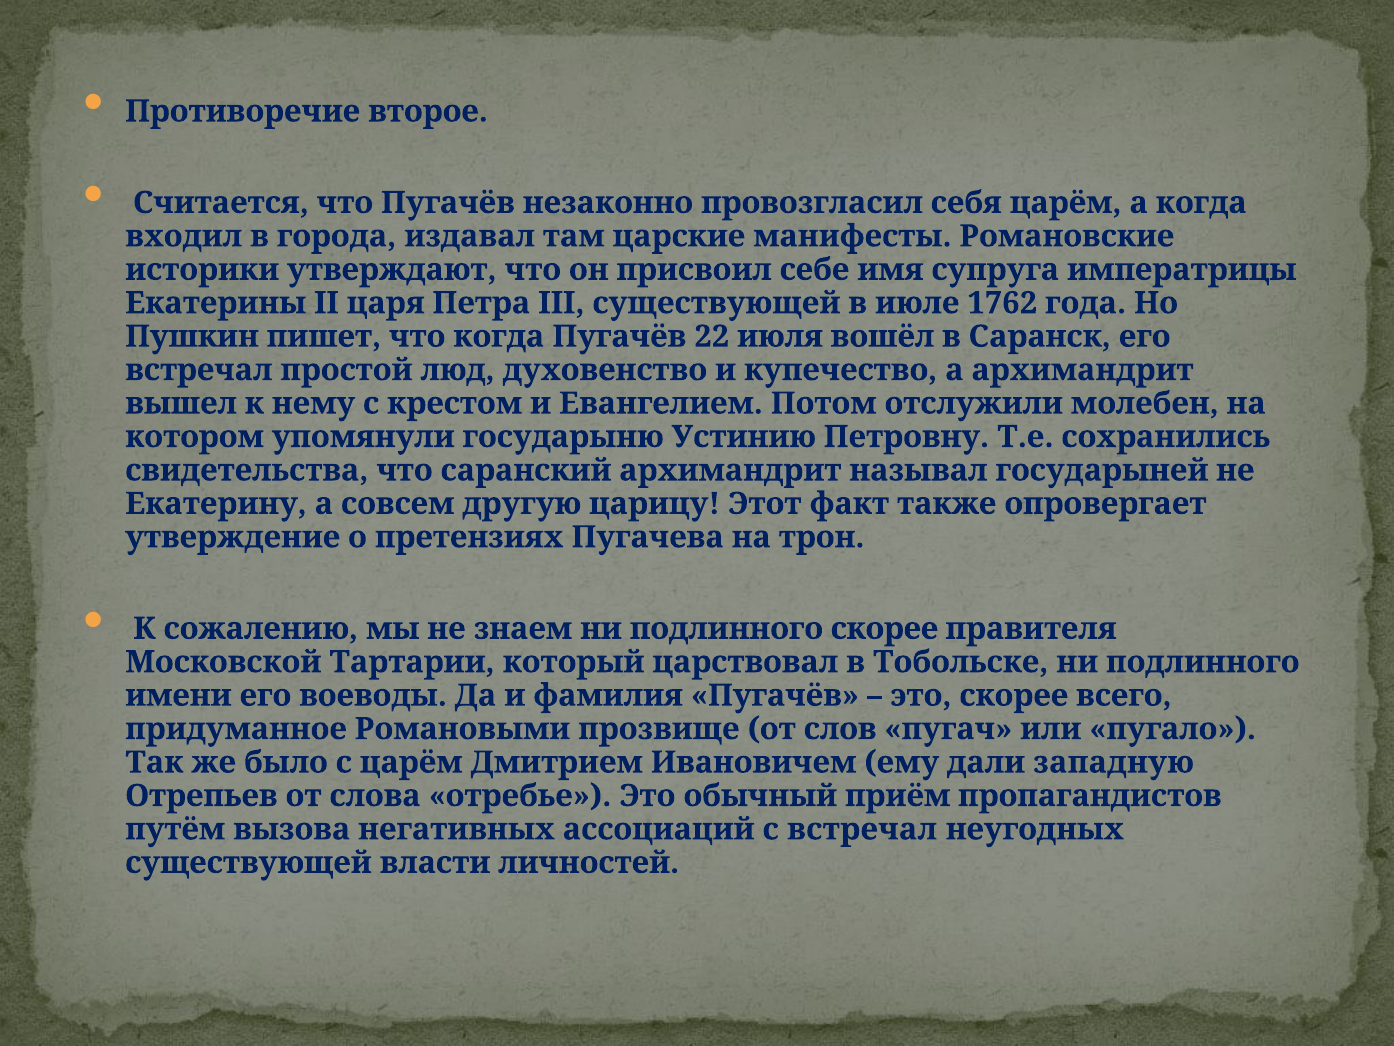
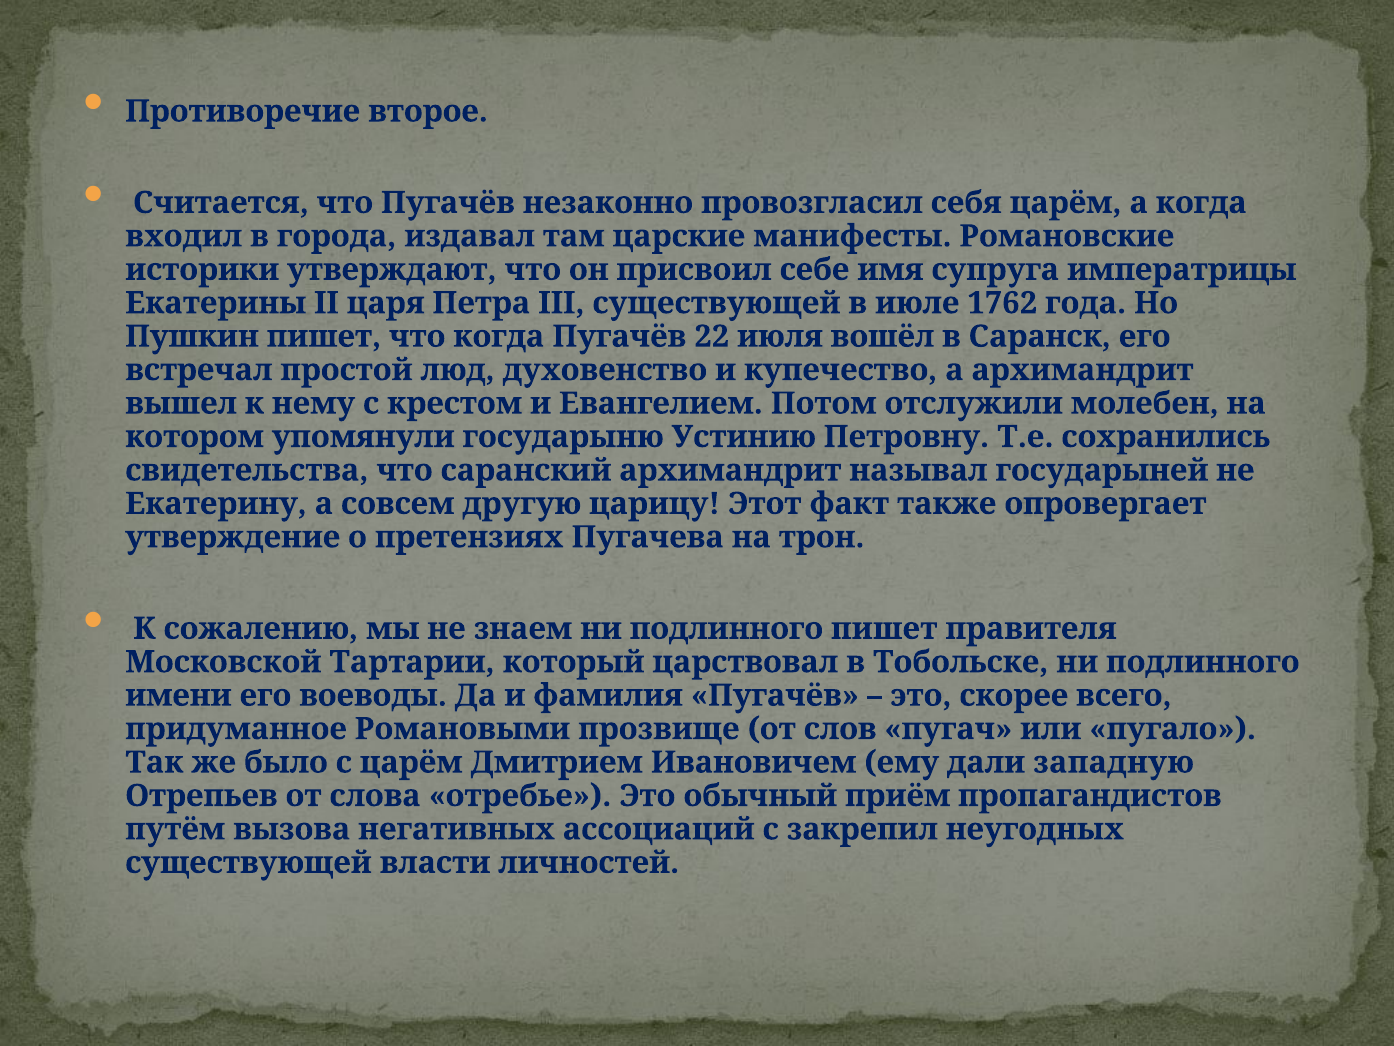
подлинного скорее: скорее -> пишет (884, 628)
с встречал: встречал -> закрепил (862, 829)
